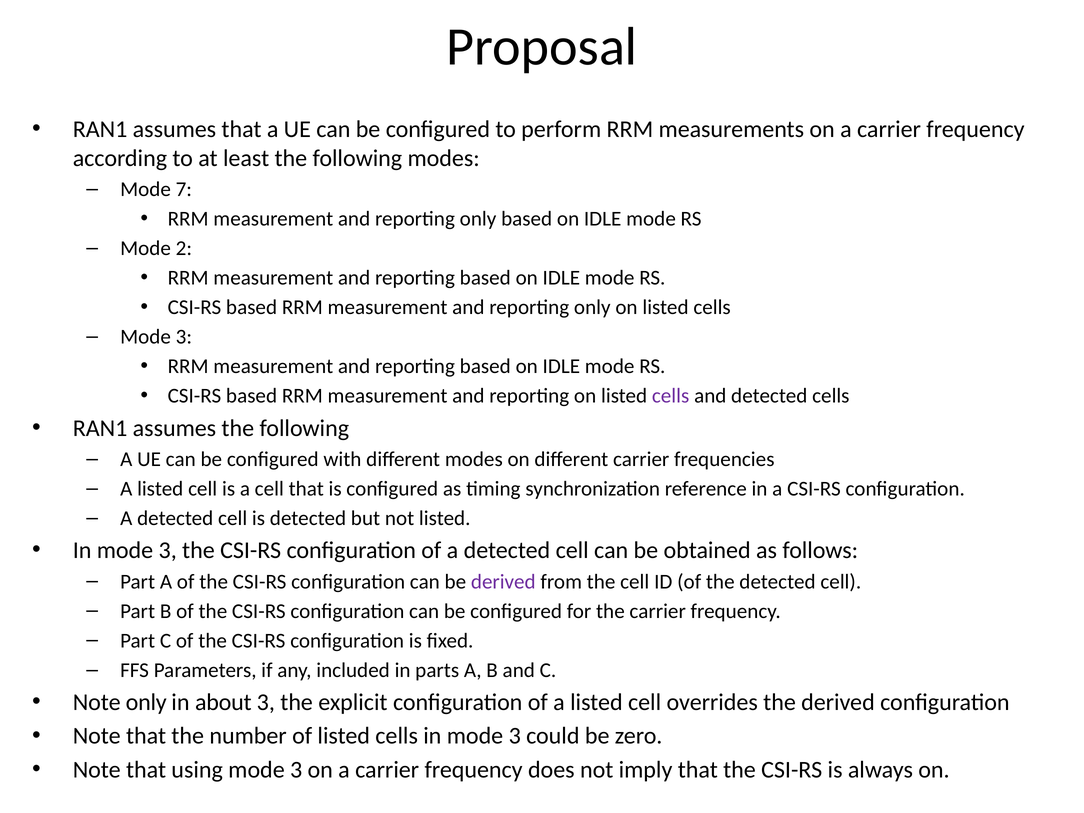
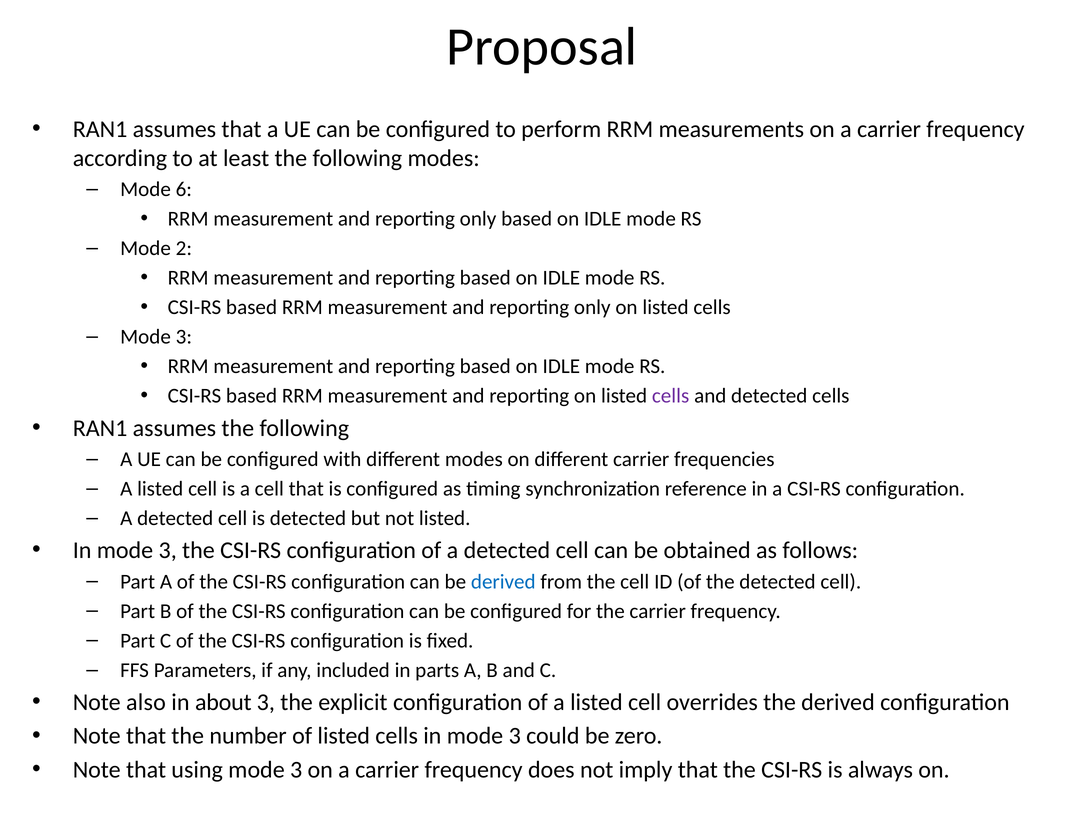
7: 7 -> 6 (184, 189)
derived colour: purple -> blue (503, 582)
Note only: only -> also (146, 702)
